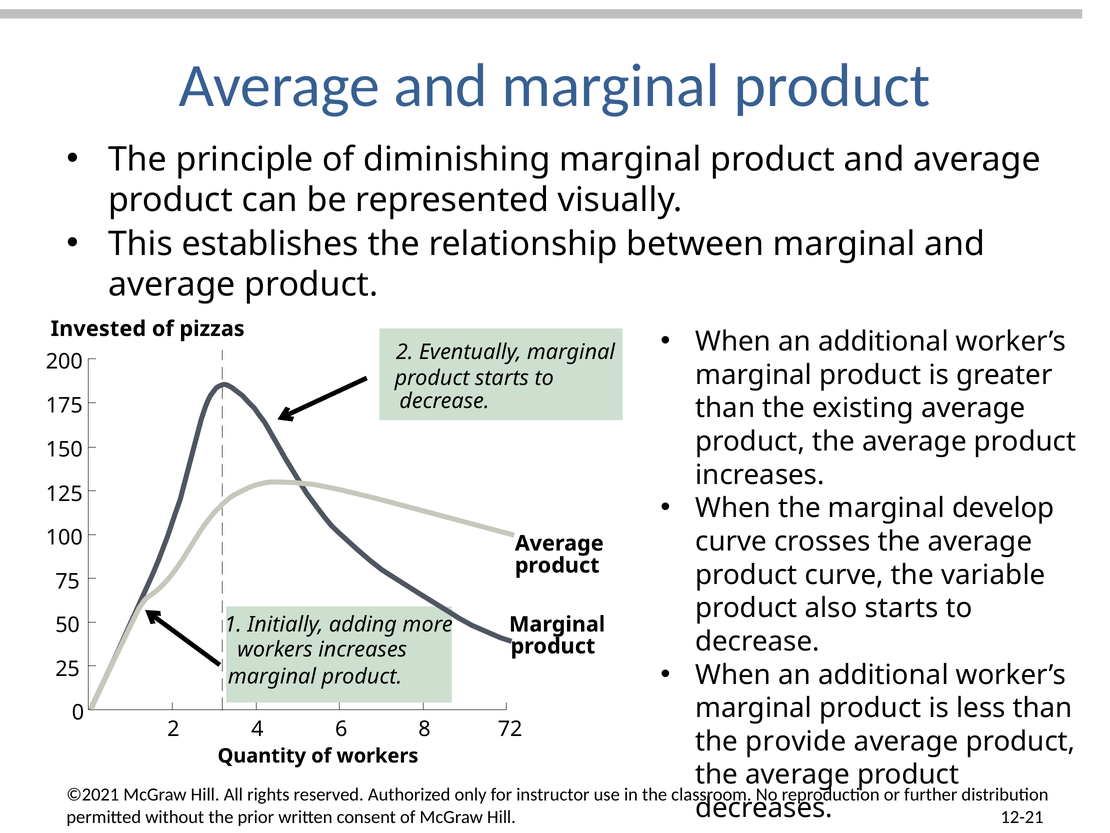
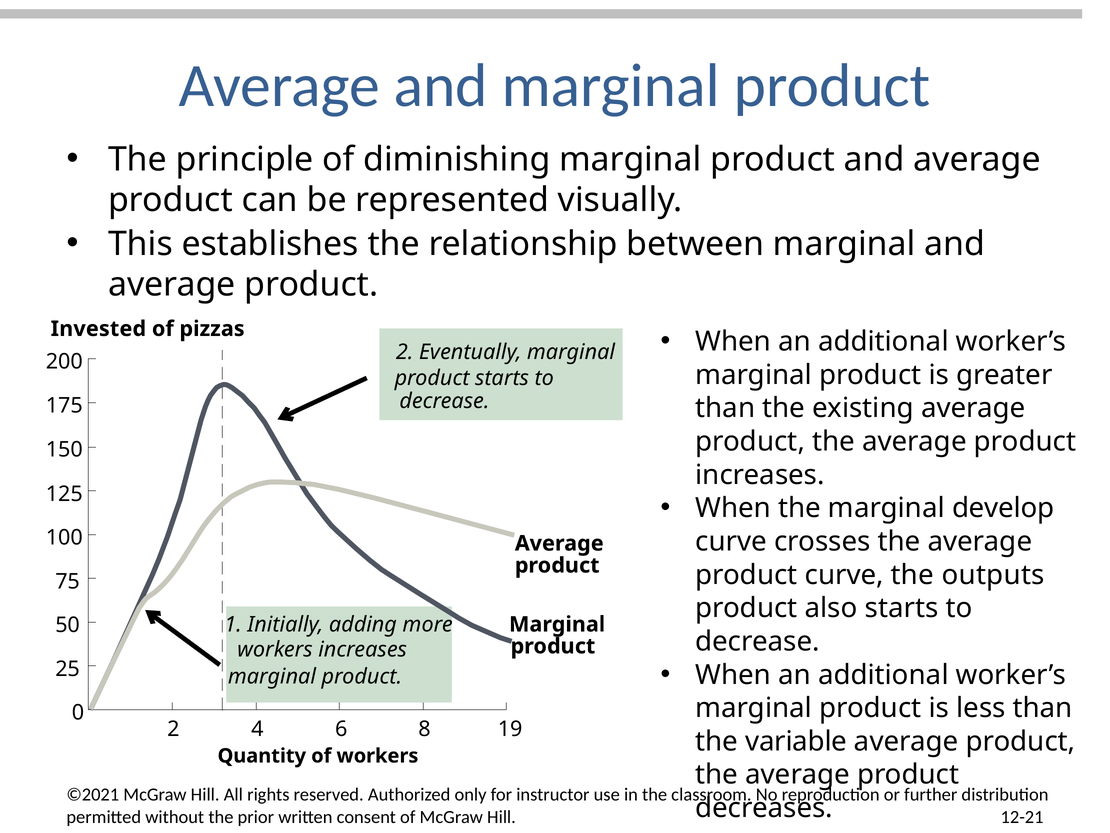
variable: variable -> outputs (993, 575)
72: 72 -> 19 (510, 729)
provide: provide -> variable (796, 741)
